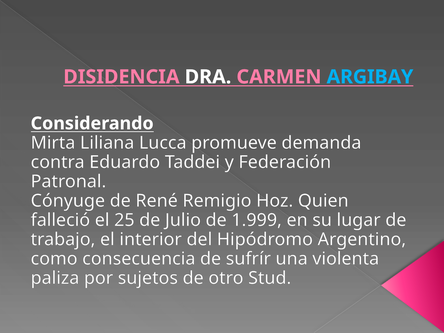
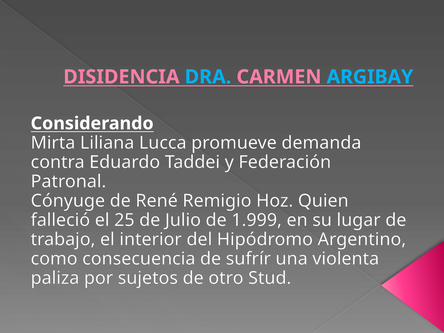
DRA colour: white -> light blue (208, 77)
